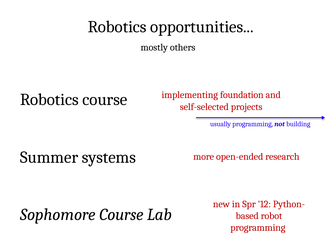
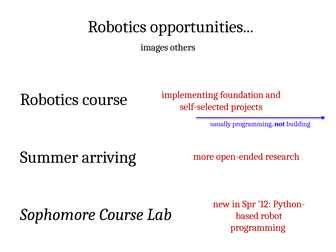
mostly: mostly -> images (154, 47)
systems: systems -> arriving (109, 157)
